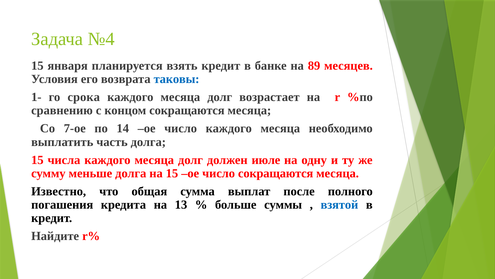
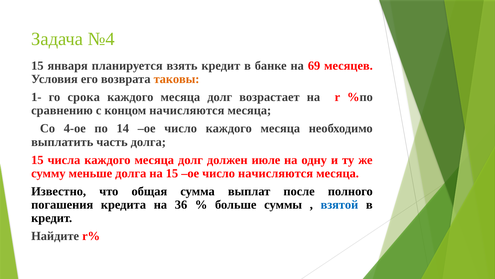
89: 89 -> 69 (314, 66)
таковы colour: blue -> orange (177, 79)
концом сокращаются: сокращаются -> начисляются (187, 110)
7-ое: 7-ое -> 4-ое (75, 128)
число сокращаются: сокращаются -> начисляются (276, 173)
13: 13 -> 36 (181, 204)
